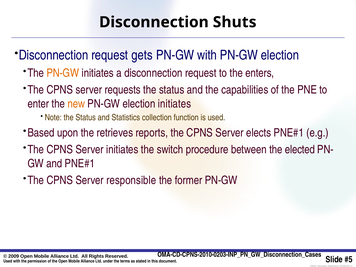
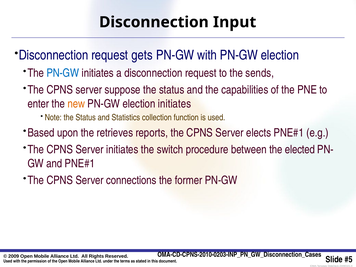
Shuts: Shuts -> Input (235, 22)
PN-GW colour: orange -> blue (63, 73)
enters: enters -> sends (260, 73)
requests: requests -> suppose (123, 90)
responsible: responsible -> connections (131, 180)
